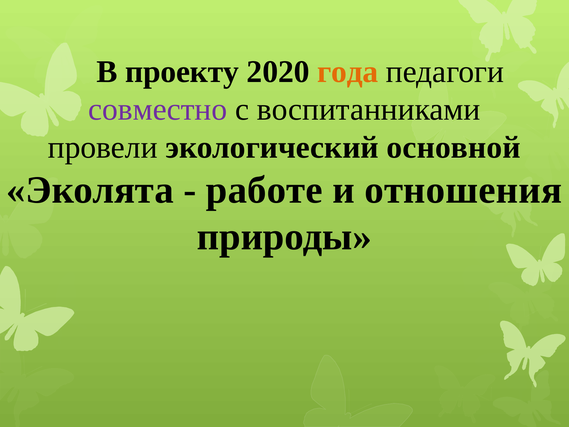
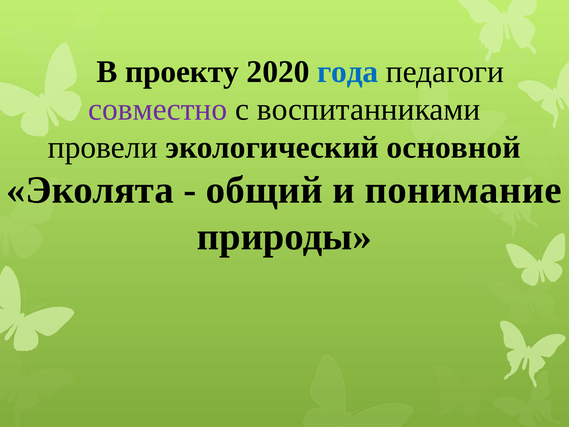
года colour: orange -> blue (348, 72)
работе: работе -> общий (264, 190)
отношения: отношения -> понимание (463, 190)
